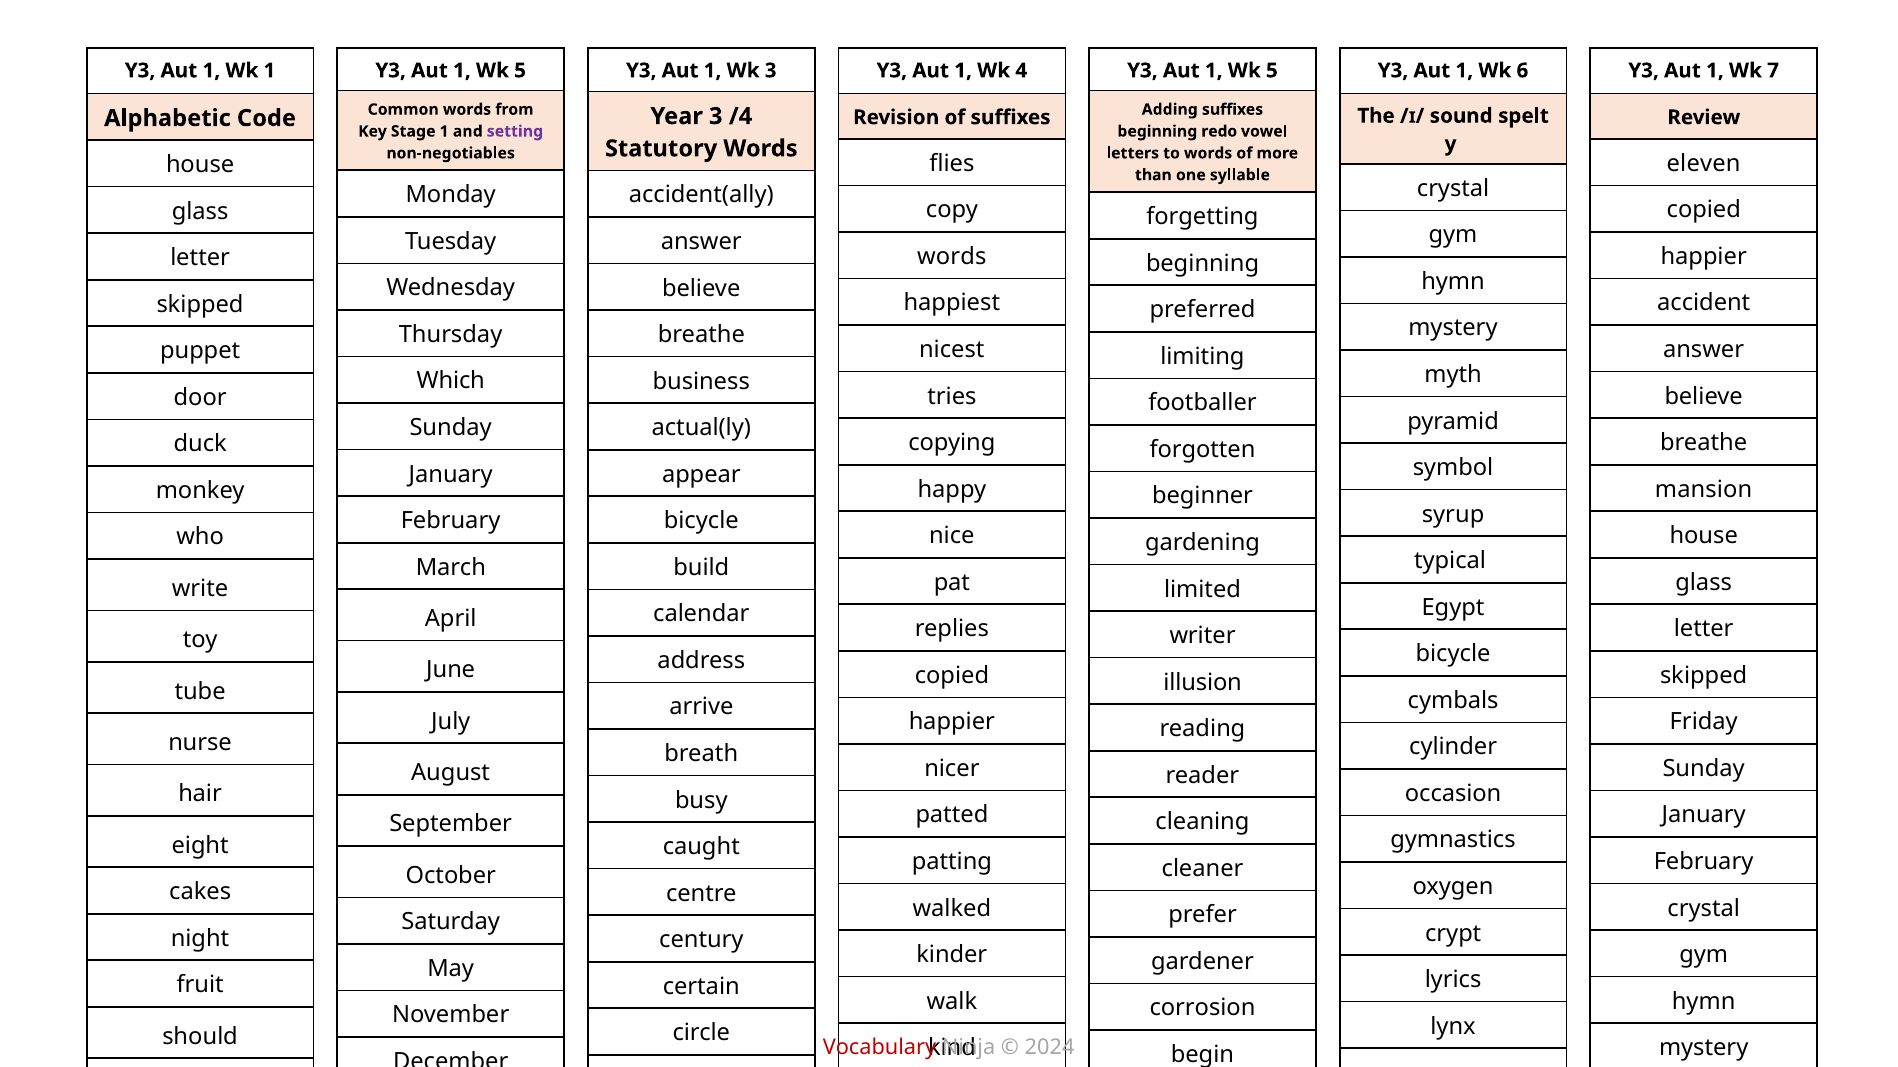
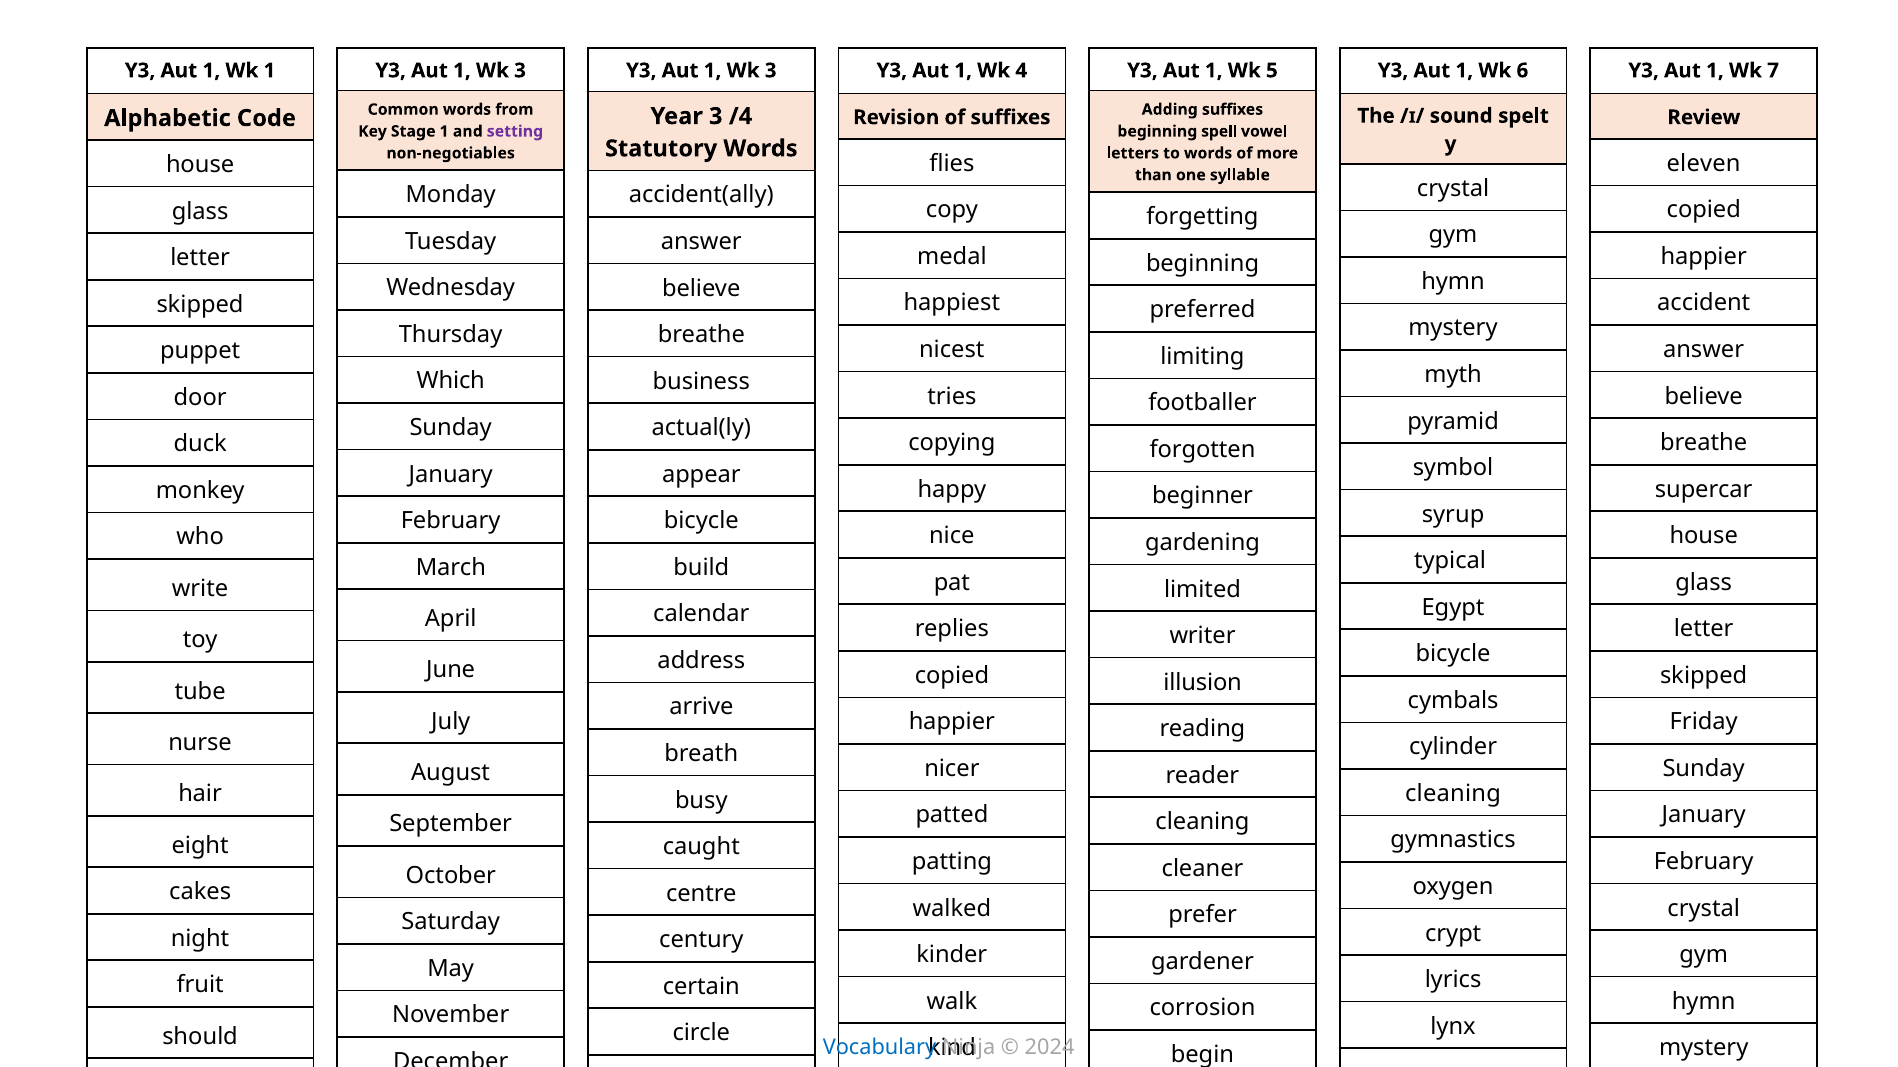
5: 5 -> 3 (520, 71)
redo: redo -> spell (1219, 131)
words: words -> medal (952, 257)
mansion: mansion -> supercar (1704, 490)
occasion: occasion -> cleaning (1453, 794)
Vocabulary colour: red -> blue (879, 1048)
